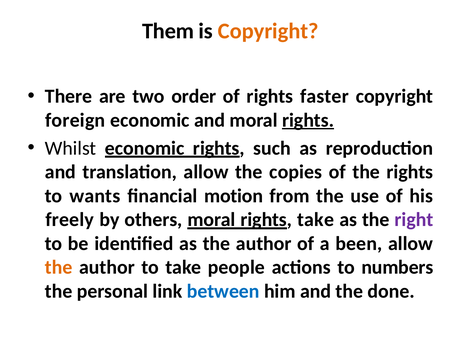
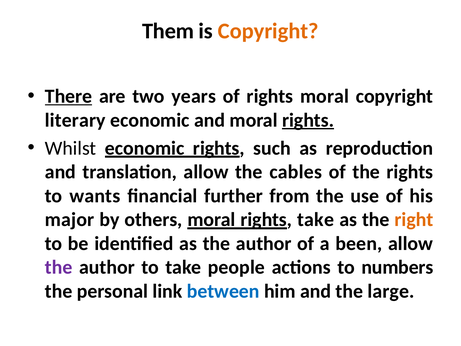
There underline: none -> present (69, 96)
order: order -> years (194, 96)
rights faster: faster -> moral (324, 96)
foreign: foreign -> literary (75, 120)
copies: copies -> cables (296, 172)
motion: motion -> further (234, 196)
freely: freely -> major (70, 220)
right colour: purple -> orange (414, 220)
the colour: orange -> purple (59, 267)
done: done -> large (391, 291)
